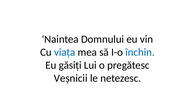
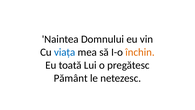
închin colour: blue -> orange (140, 52)
găsiți: găsiți -> toată (70, 65)
Veșnicii: Veșnicii -> Pământ (71, 78)
